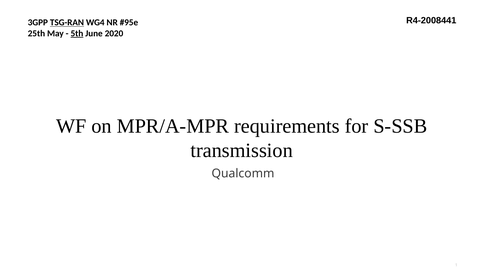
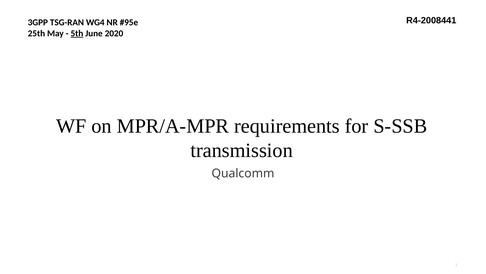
TSG-RAN underline: present -> none (67, 22)
